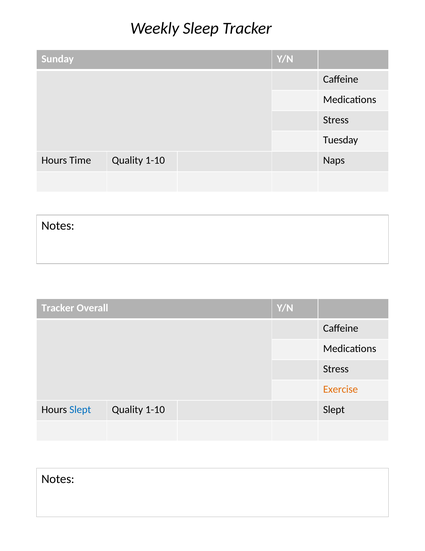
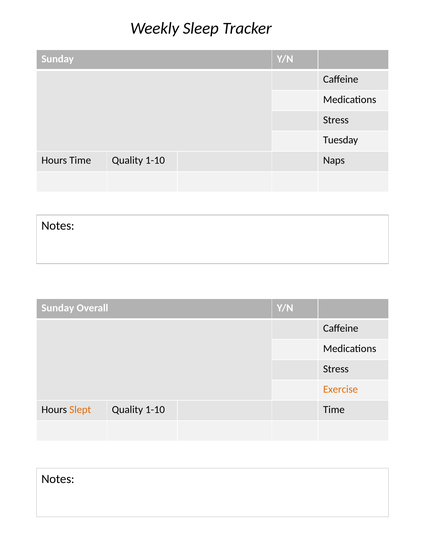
Tracker: Tracker -> Sunday (58, 307)
Slept colour: blue -> orange (80, 409)
1-10 Slept: Slept -> Time (334, 409)
